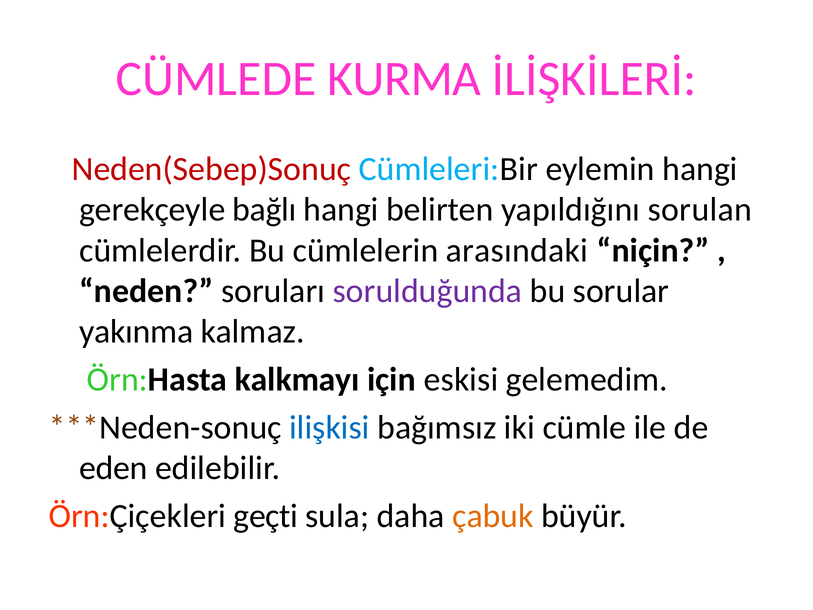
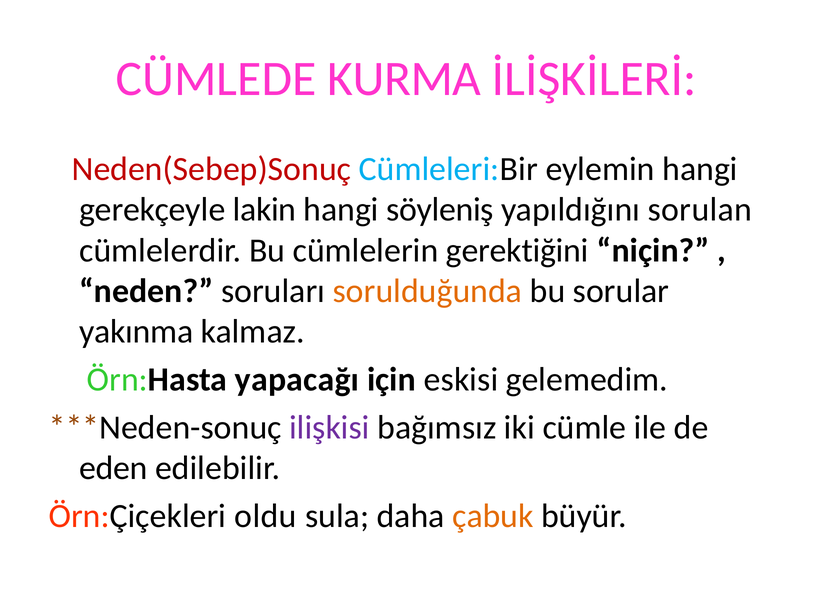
bağlı: bağlı -> lakin (264, 210)
belirten: belirten -> söyleniş (440, 210)
arasındaki: arasındaki -> gerektiğini (517, 250)
sorulduğunda colour: purple -> orange (427, 291)
kalkmayı: kalkmayı -> yapacağı (297, 380)
ilişkisi colour: blue -> purple (329, 427)
geçti: geçti -> oldu (265, 516)
